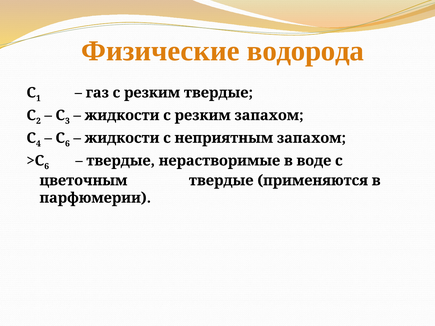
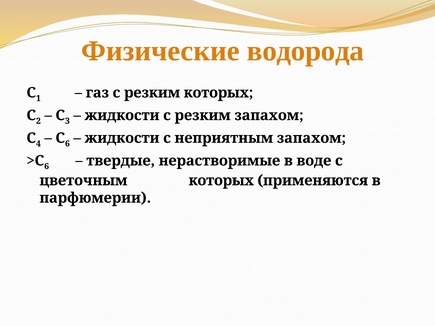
резким твердые: твердые -> которых (219, 93)
цветочным твердые: твердые -> которых (221, 181)
